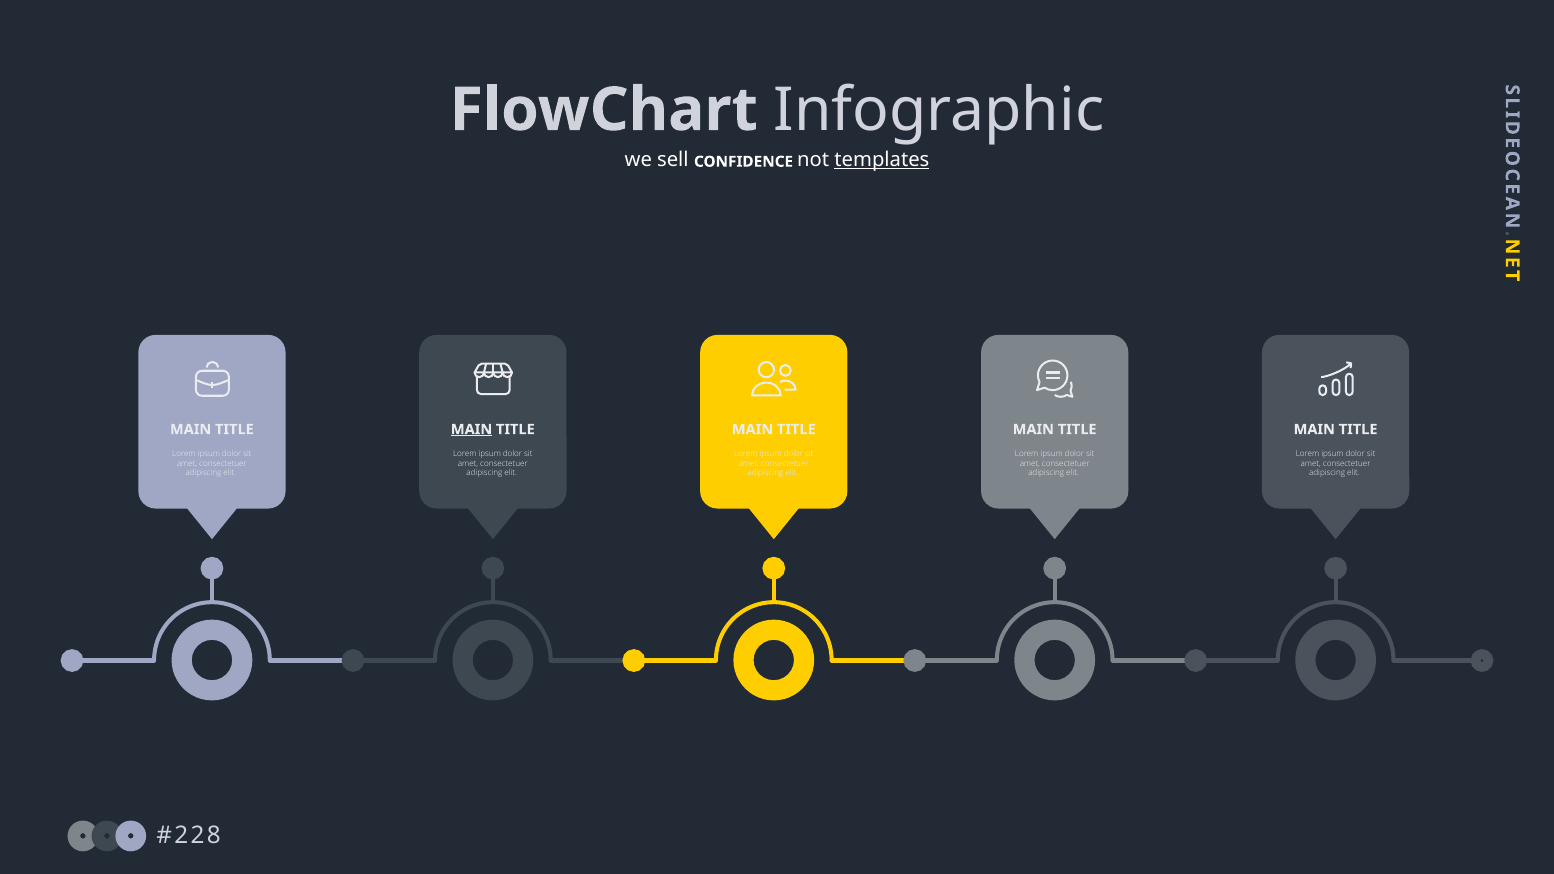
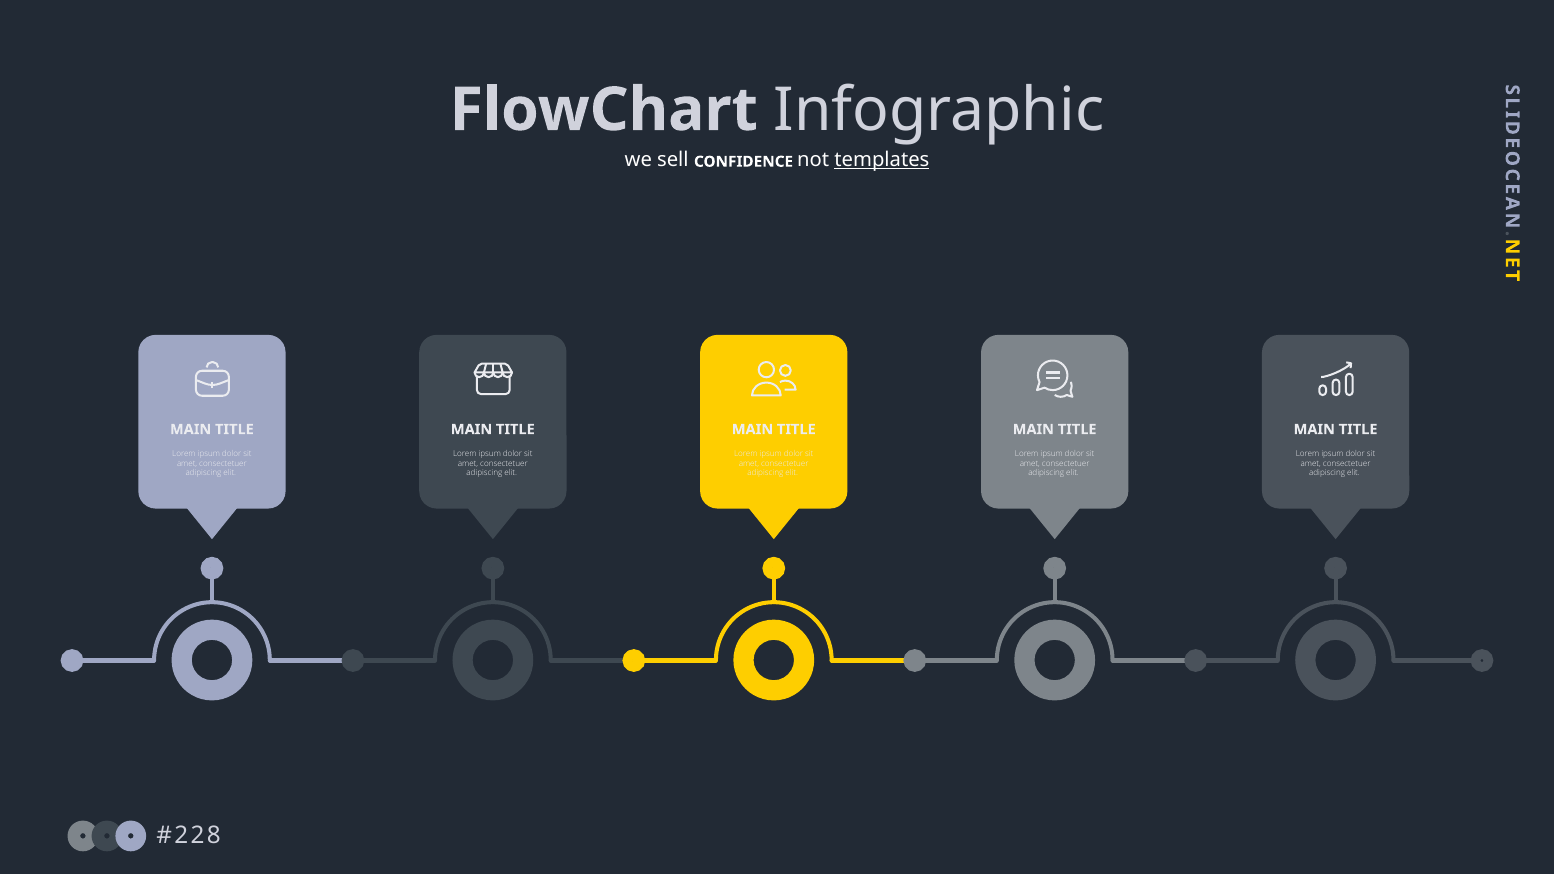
MAIN underline: present -> none (472, 429)
